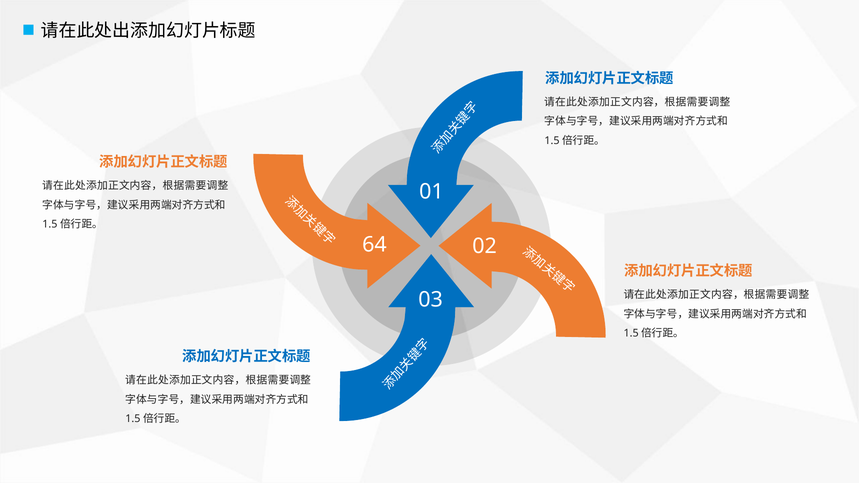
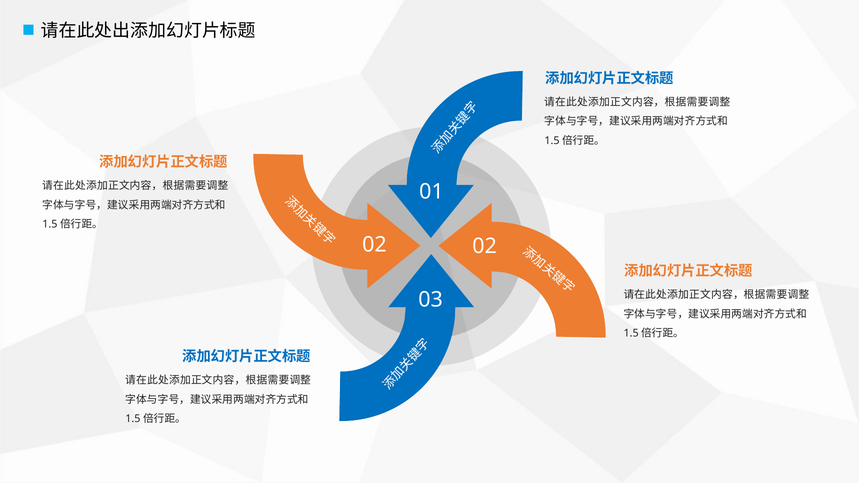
64: 64 -> 02 (374, 245)
